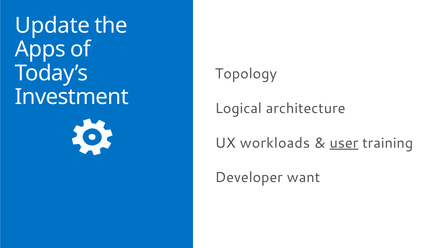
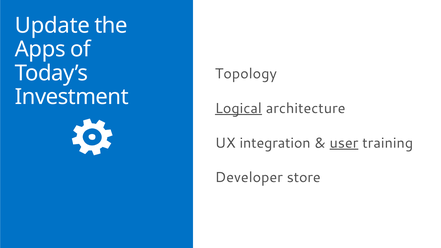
Logical underline: none -> present (238, 108)
workloads: workloads -> integration (275, 143)
want: want -> store (304, 178)
